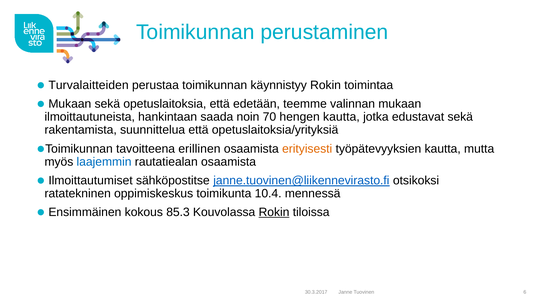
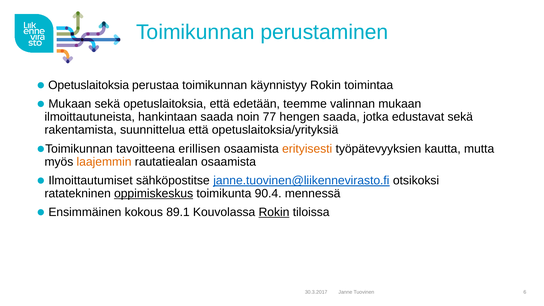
Turvalaitteiden: Turvalaitteiden -> Opetuslaitoksia (89, 85)
70: 70 -> 77 (269, 117)
hengen kautta: kautta -> saada (341, 117)
erillinen: erillinen -> erillisen (199, 149)
laajemmin colour: blue -> orange (104, 162)
oppimiskeskus underline: none -> present (154, 194)
10.4: 10.4 -> 90.4 (268, 194)
85.3: 85.3 -> 89.1 (178, 212)
